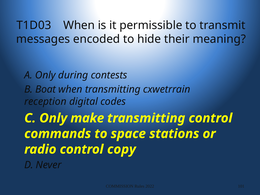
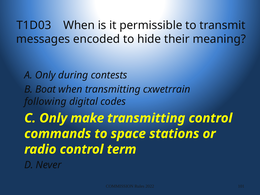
reception: reception -> following (45, 101)
copy: copy -> term (122, 149)
